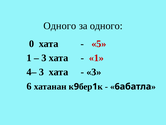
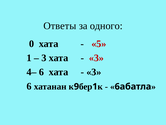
Одного: Одного -> Ответы (60, 26)
1: 1 -> 3 (96, 58)
4– 3: 3 -> 6 (41, 72)
